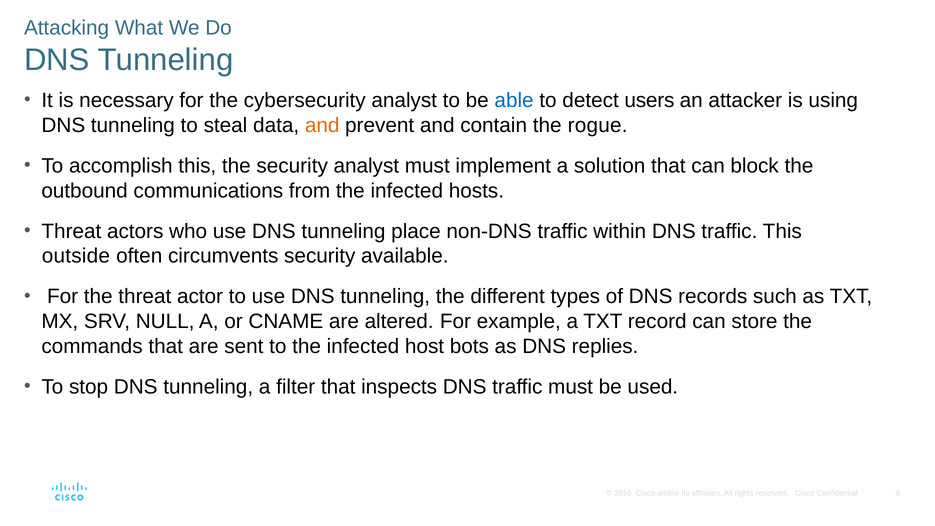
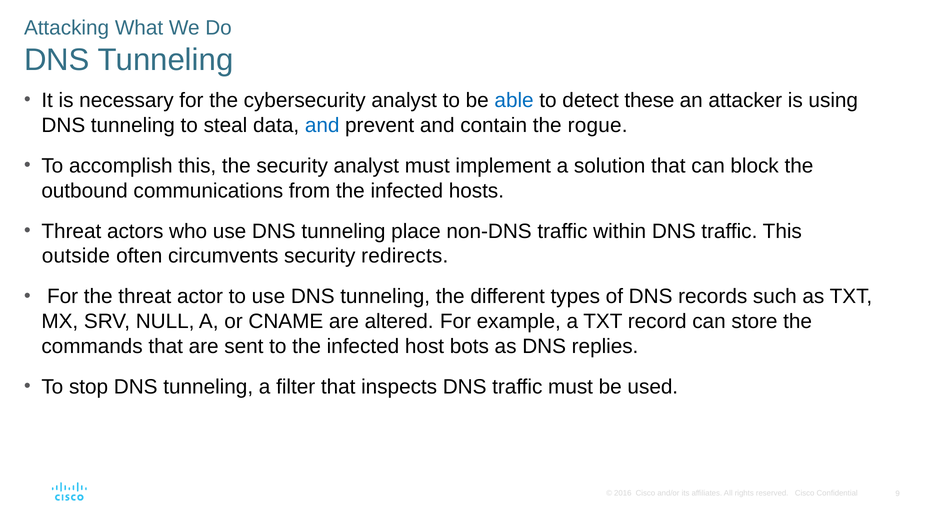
users: users -> these (649, 100)
and colour: orange -> blue (322, 125)
available: available -> redirects (405, 256)
